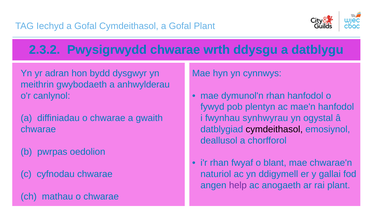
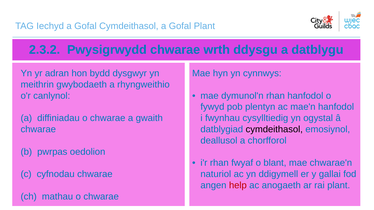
anhwylderau: anhwylderau -> rhyngweithio (143, 85)
synhwyrau: synhwyrau -> cysylltiedig (265, 118)
help colour: purple -> red (238, 186)
